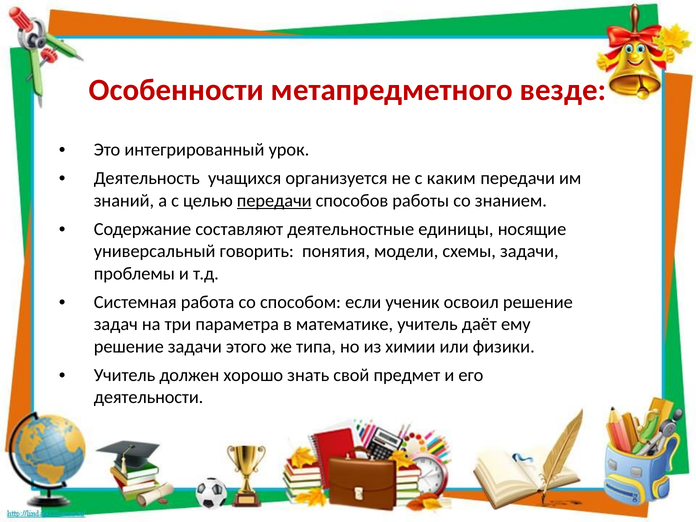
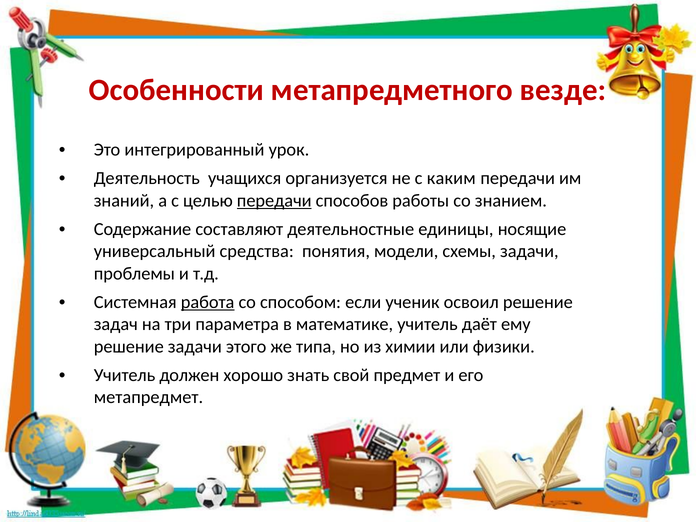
говорить: говорить -> средства (257, 251)
работа underline: none -> present (208, 302)
деятельности: деятельности -> метапредмет (148, 397)
